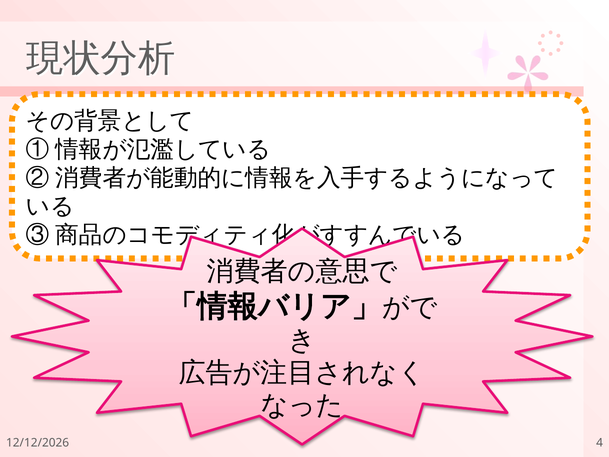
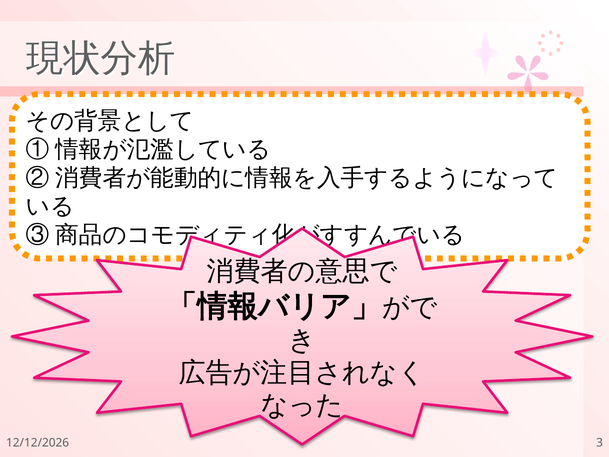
4: 4 -> 3 (600, 442)
